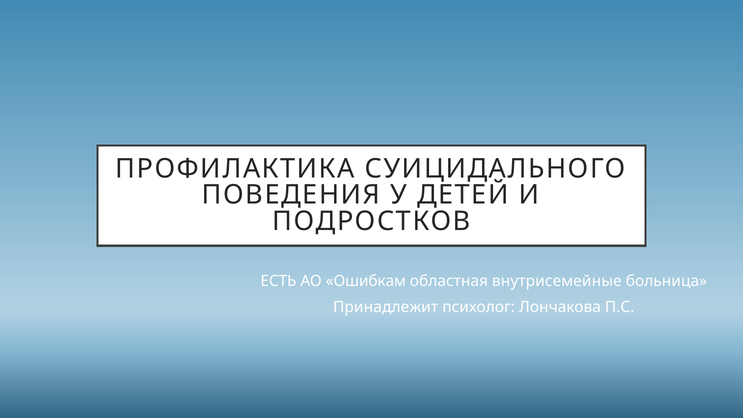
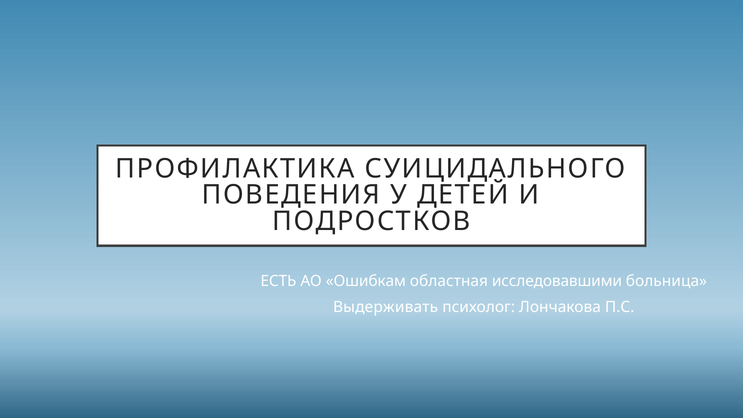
внутрисемейные: внутрисемейные -> исследовавшими (557, 281)
Принадлежит: Принадлежит -> Выдерживать (386, 307)
